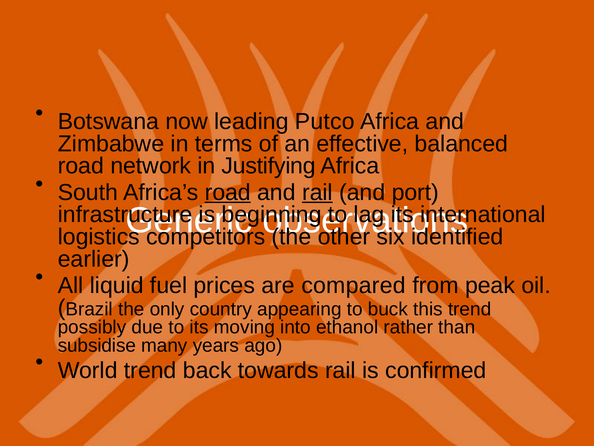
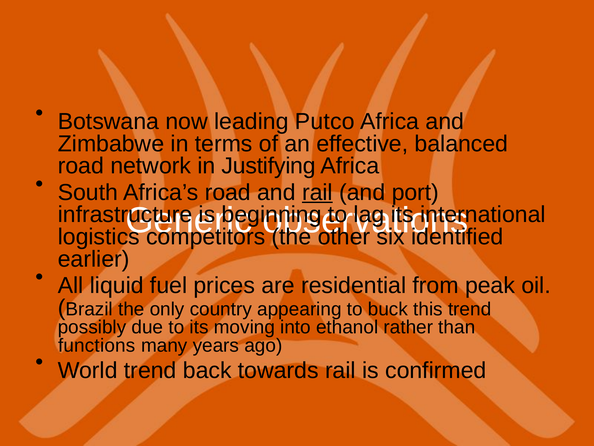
road underline: present -> none (228, 192)
compared: compared -> residential (354, 285)
subsidise: subsidise -> functions (97, 345)
